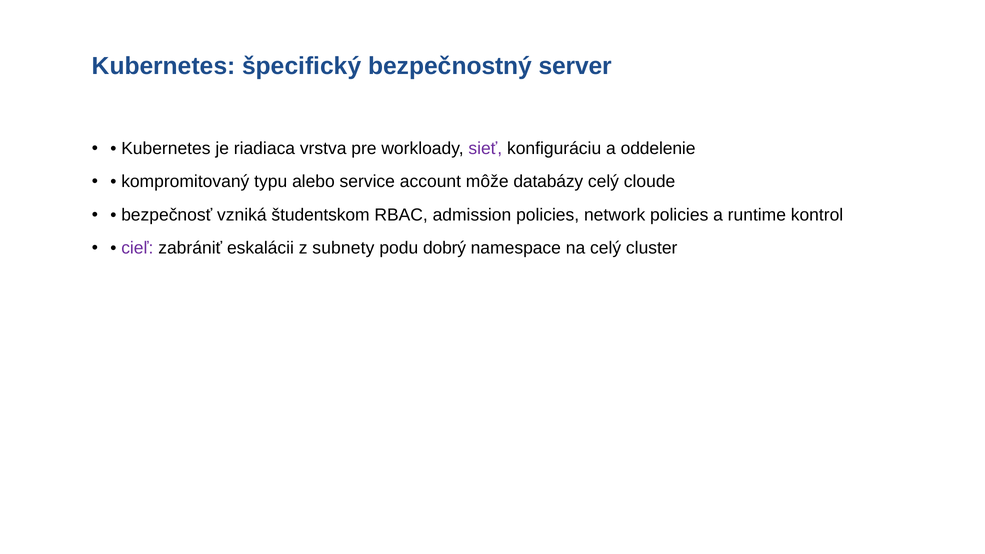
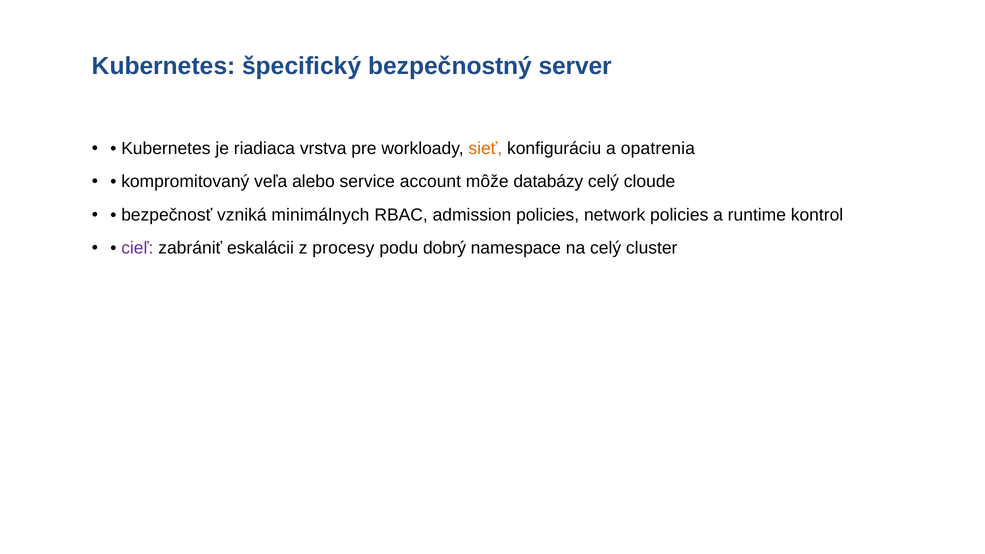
sieť colour: purple -> orange (485, 148)
oddelenie: oddelenie -> opatrenia (658, 148)
typu: typu -> veľa (271, 182)
študentskom: študentskom -> minimálnych (320, 215)
subnety: subnety -> procesy (343, 248)
